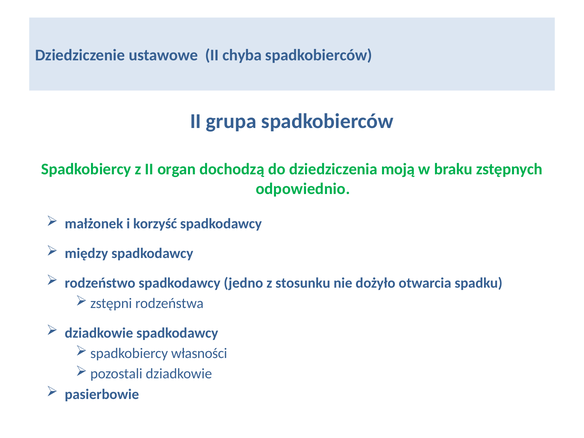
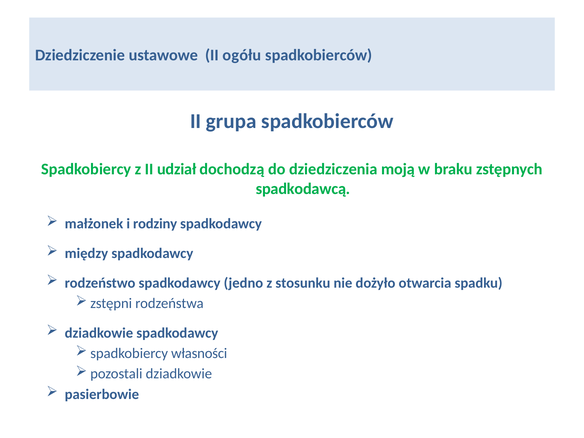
chyba: chyba -> ogółu (242, 55)
organ: organ -> udział (177, 169)
odpowiednio: odpowiednio -> spadkodawcą (303, 189)
korzyść: korzyść -> rodziny (155, 224)
